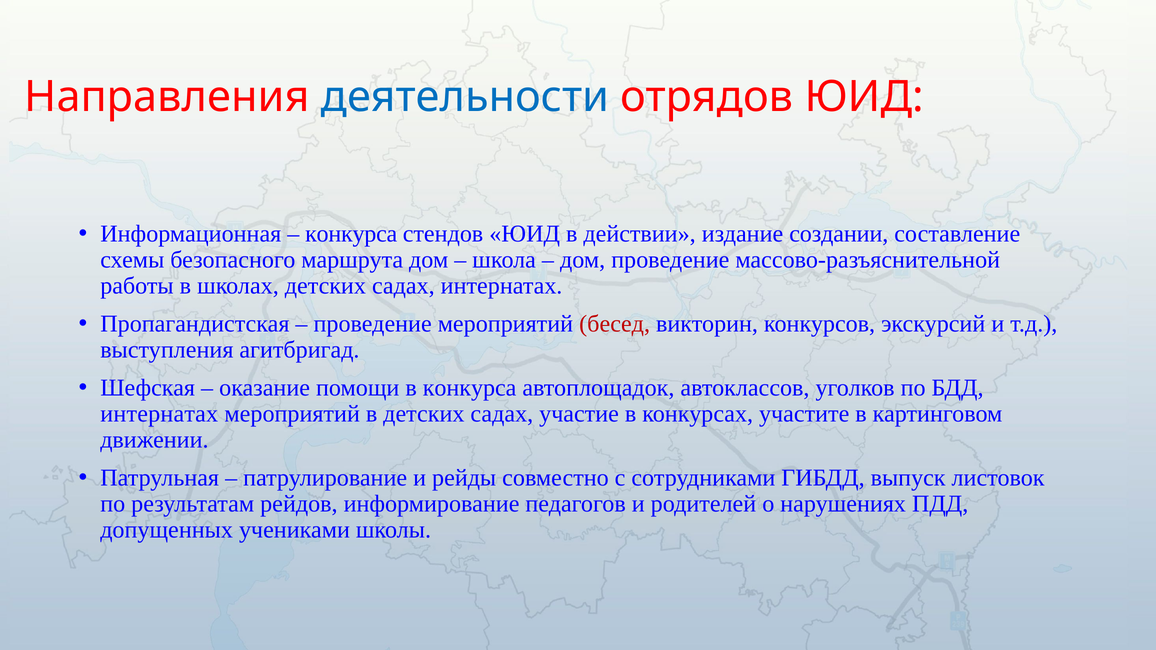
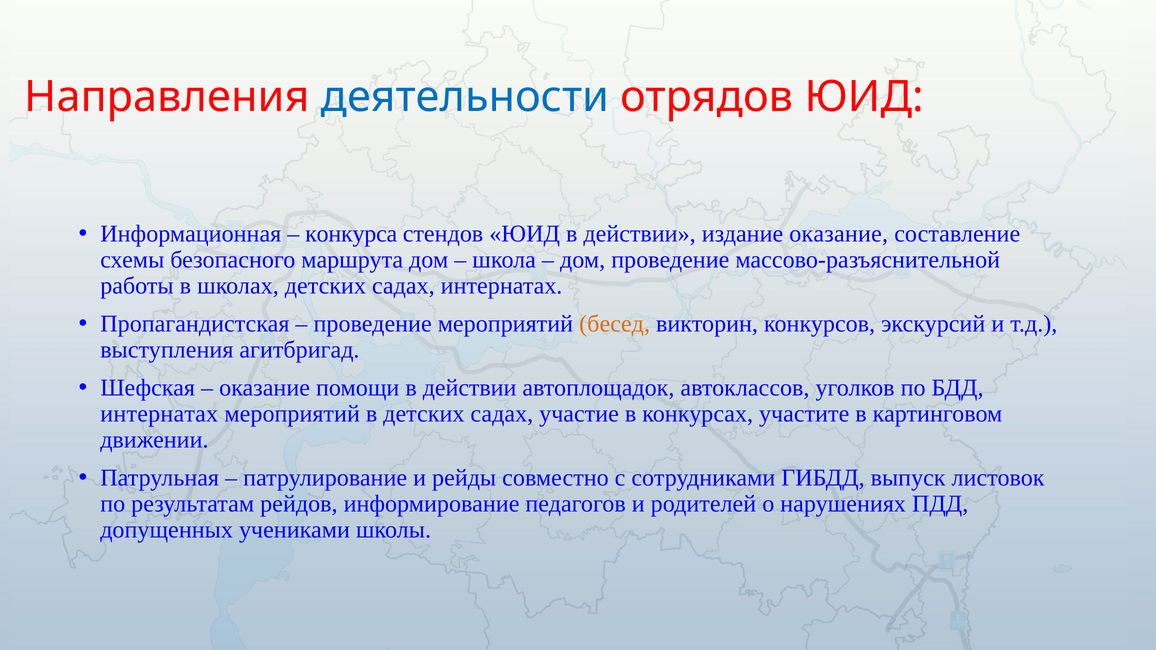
издание создании: создании -> оказание (839, 234)
бесед colour: red -> orange (615, 324)
помощи в конкурса: конкурса -> действии (470, 388)
